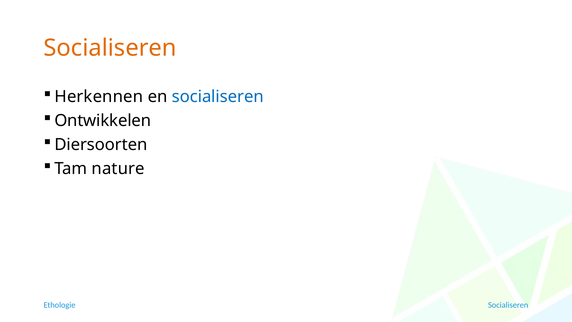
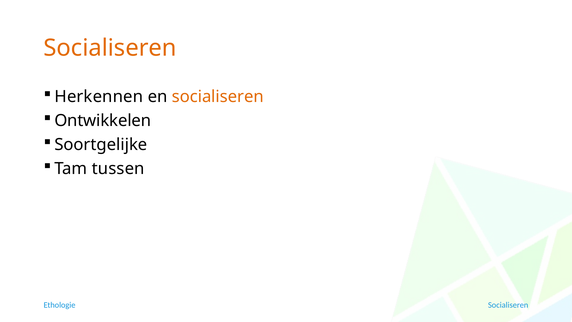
socialiseren colour: blue -> orange (218, 97)
Diersoorten: Diersoorten -> Soortgelijke (101, 145)
nature: nature -> tussen (118, 169)
